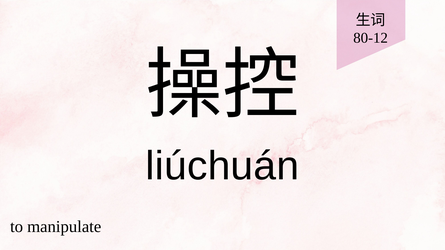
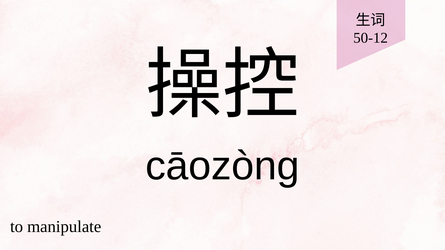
80-12: 80-12 -> 50-12 (371, 38)
liúchuán: liúchuán -> cāozòng (222, 166)
